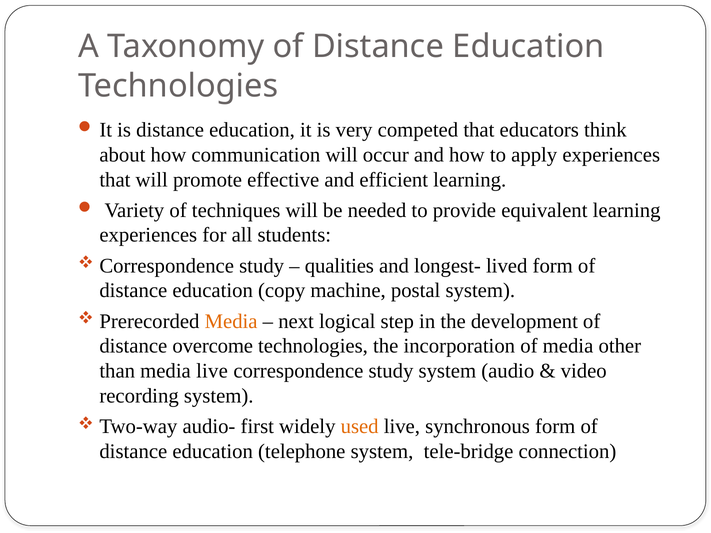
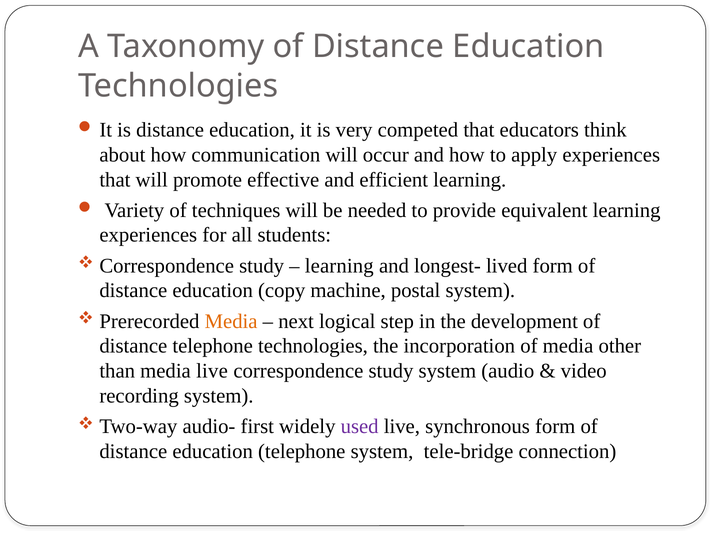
qualities: qualities -> learning (339, 266)
distance overcome: overcome -> telephone (213, 346)
used colour: orange -> purple (360, 427)
